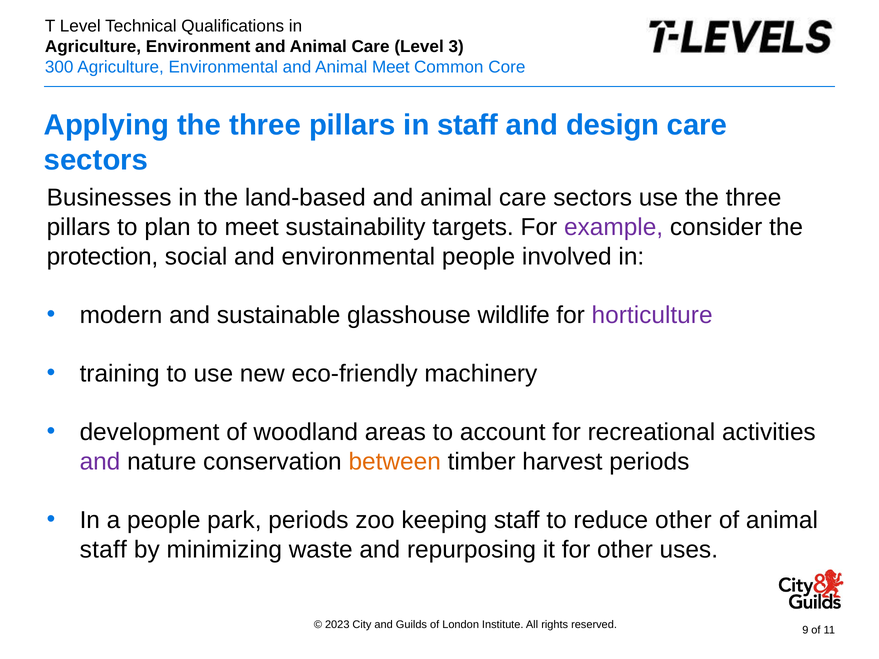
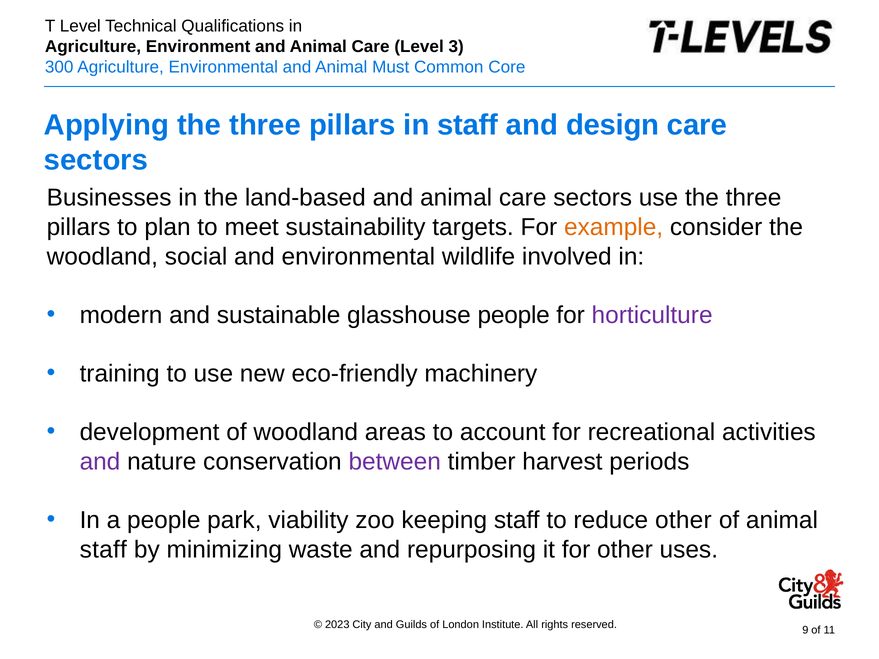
Animal Meet: Meet -> Must (391, 67)
example colour: purple -> orange (614, 227)
protection: protection -> woodland (102, 257)
environmental people: people -> wildlife (479, 257)
glasshouse wildlife: wildlife -> people (514, 315)
between colour: orange -> purple (395, 462)
park periods: periods -> viability (308, 520)
